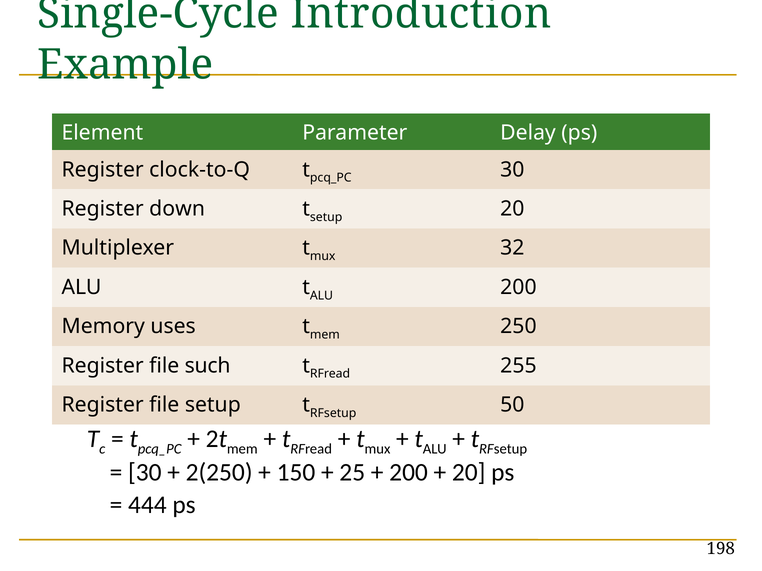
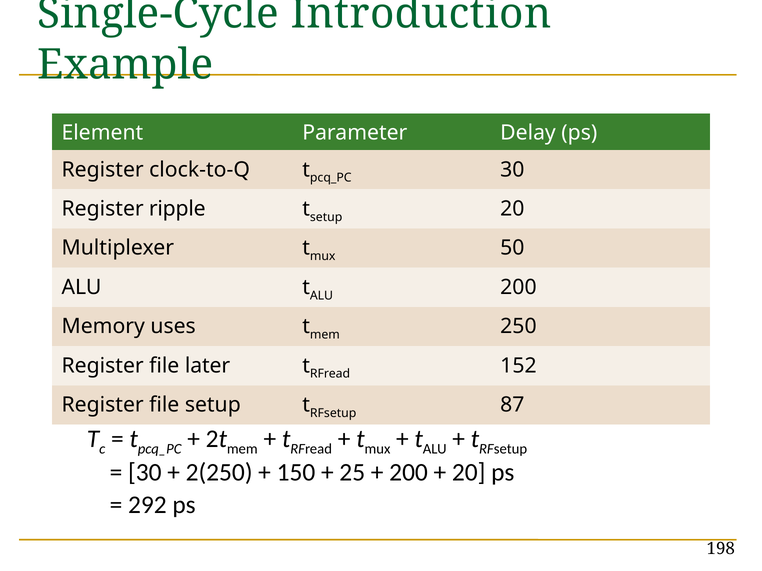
down: down -> ripple (177, 209)
32: 32 -> 50 (512, 248)
such: such -> later (208, 366)
255: 255 -> 152 (518, 366)
50: 50 -> 87 (512, 405)
444: 444 -> 292 (147, 505)
